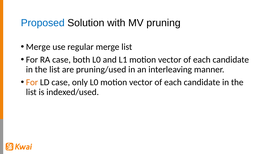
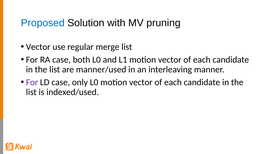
Merge: Merge -> Vector (38, 47)
pruning/used: pruning/used -> manner/used (101, 69)
For colour: orange -> purple (32, 82)
